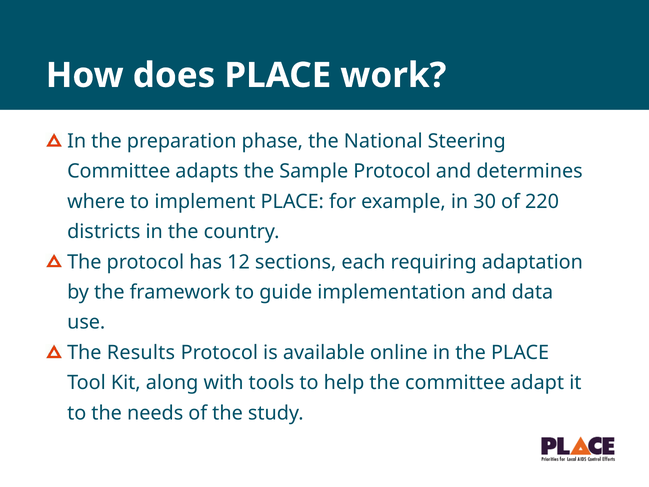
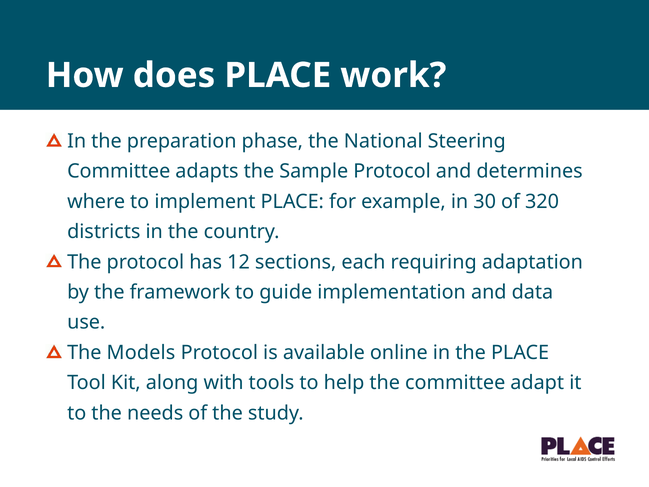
220: 220 -> 320 (542, 201)
Results: Results -> Models (141, 353)
